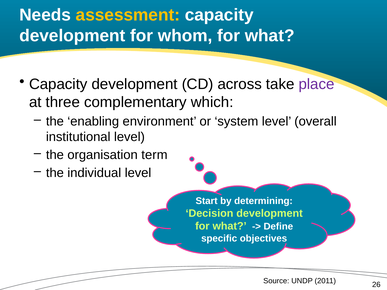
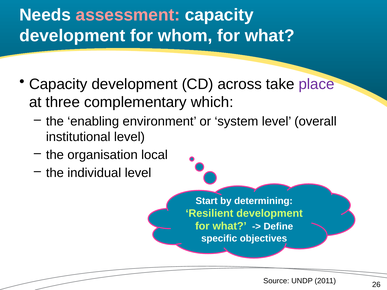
assessment colour: yellow -> pink (128, 15)
term: term -> local (155, 155)
Decision: Decision -> Resilient (209, 213)
